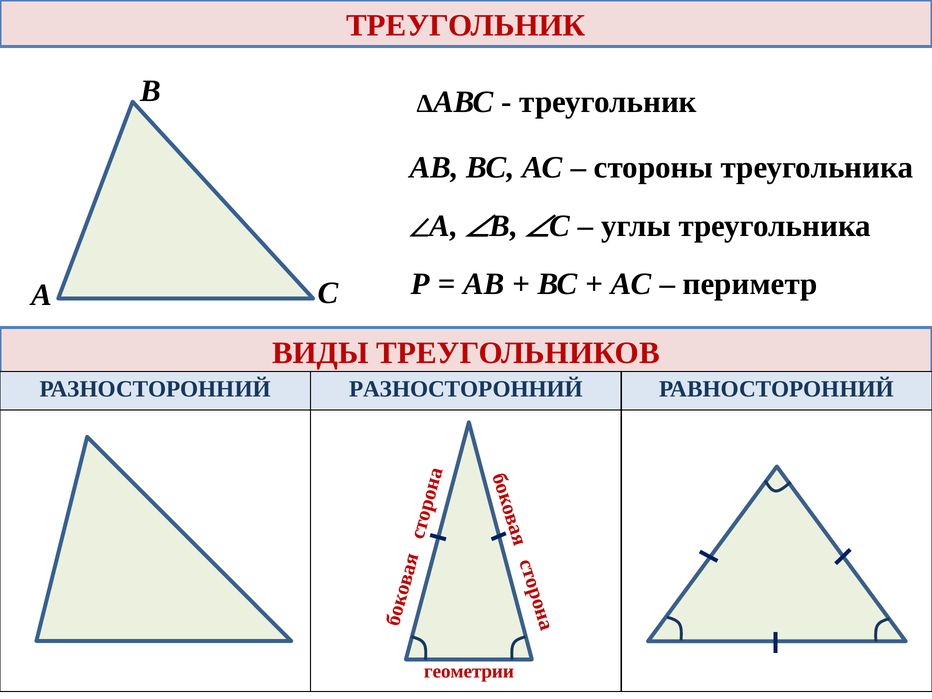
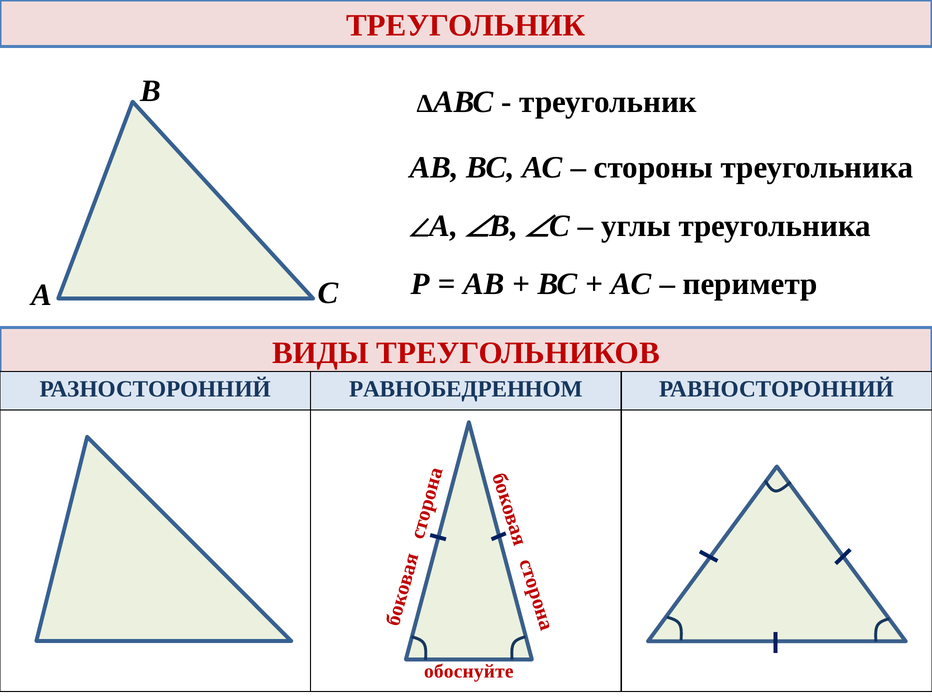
РАЗНОСТОРОННИЙ РАЗНОСТОРОННИЙ: РАЗНОСТОРОННИЙ -> РАВНОБЕДРЕННОМ (466, 389)
геометрии: геометрии -> обоснуйте (469, 671)
